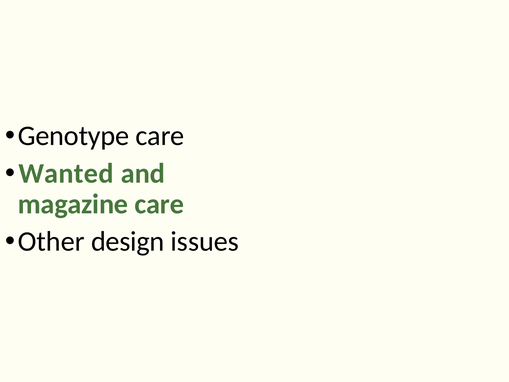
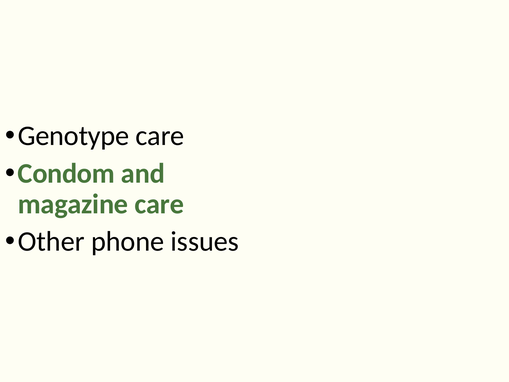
Wanted: Wanted -> Condom (66, 173)
design: design -> phone (128, 241)
